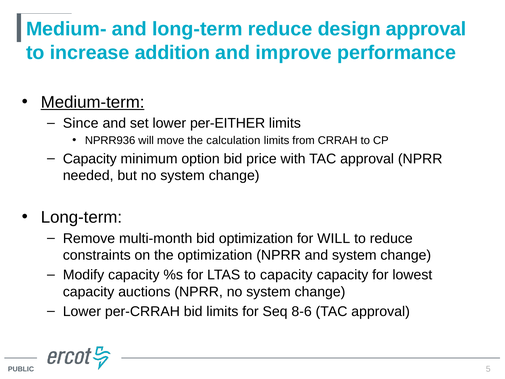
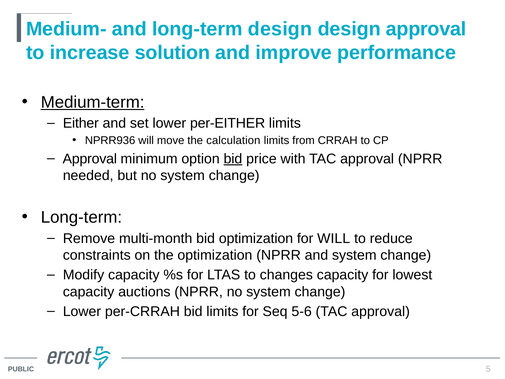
long-term reduce: reduce -> design (280, 29)
addition: addition -> solution (172, 53)
Since: Since -> Either (81, 123)
Capacity: Capacity -> Approval (90, 159)
bid underline: none -> present (233, 159)
to capacity: capacity -> changes (286, 275)
8-6: 8-6 -> 5-6 (302, 311)
